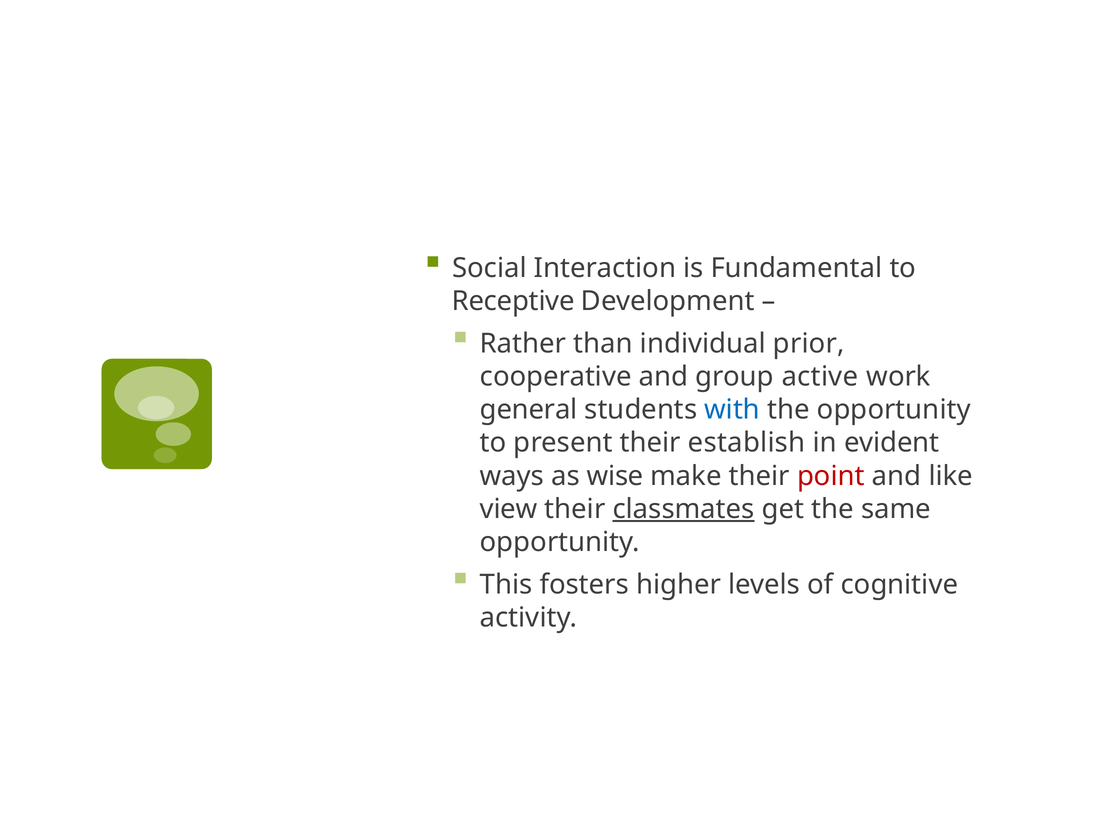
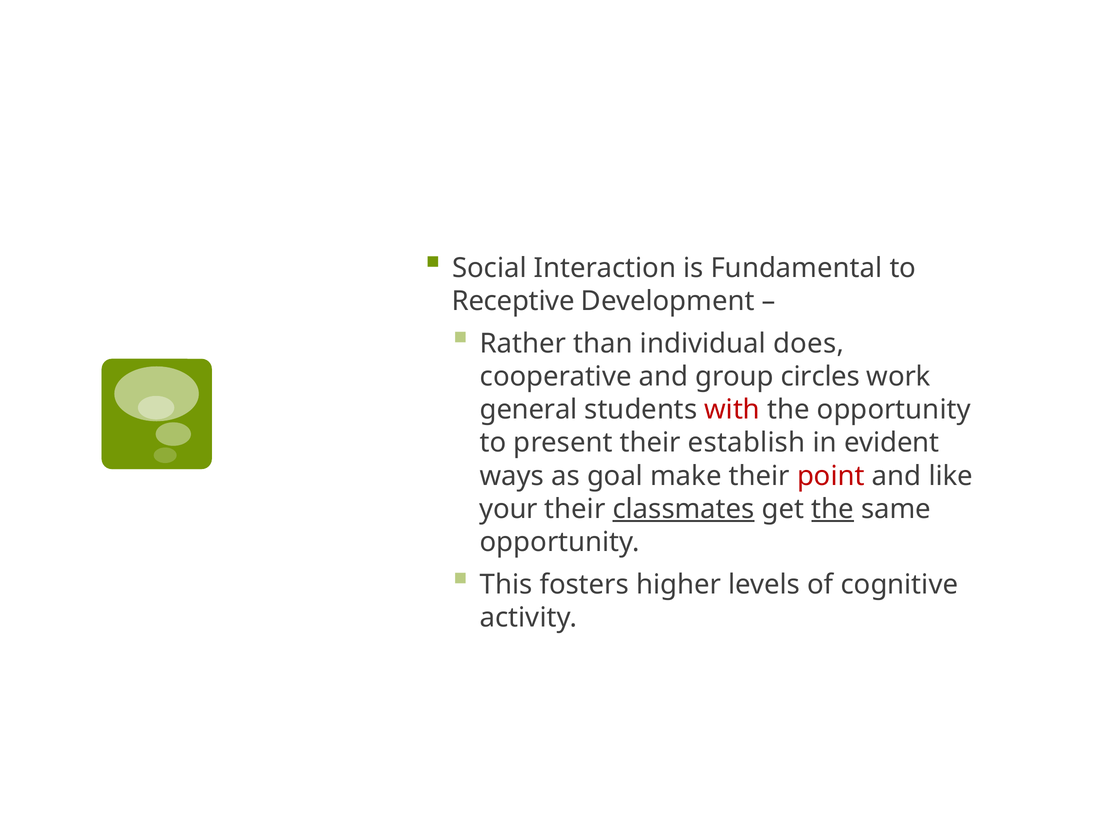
prior: prior -> does (809, 343)
active: active -> circles (820, 376)
with colour: blue -> red (732, 409)
wise: wise -> goal (615, 476)
view: view -> your (509, 509)
the underline: none -> present (833, 509)
